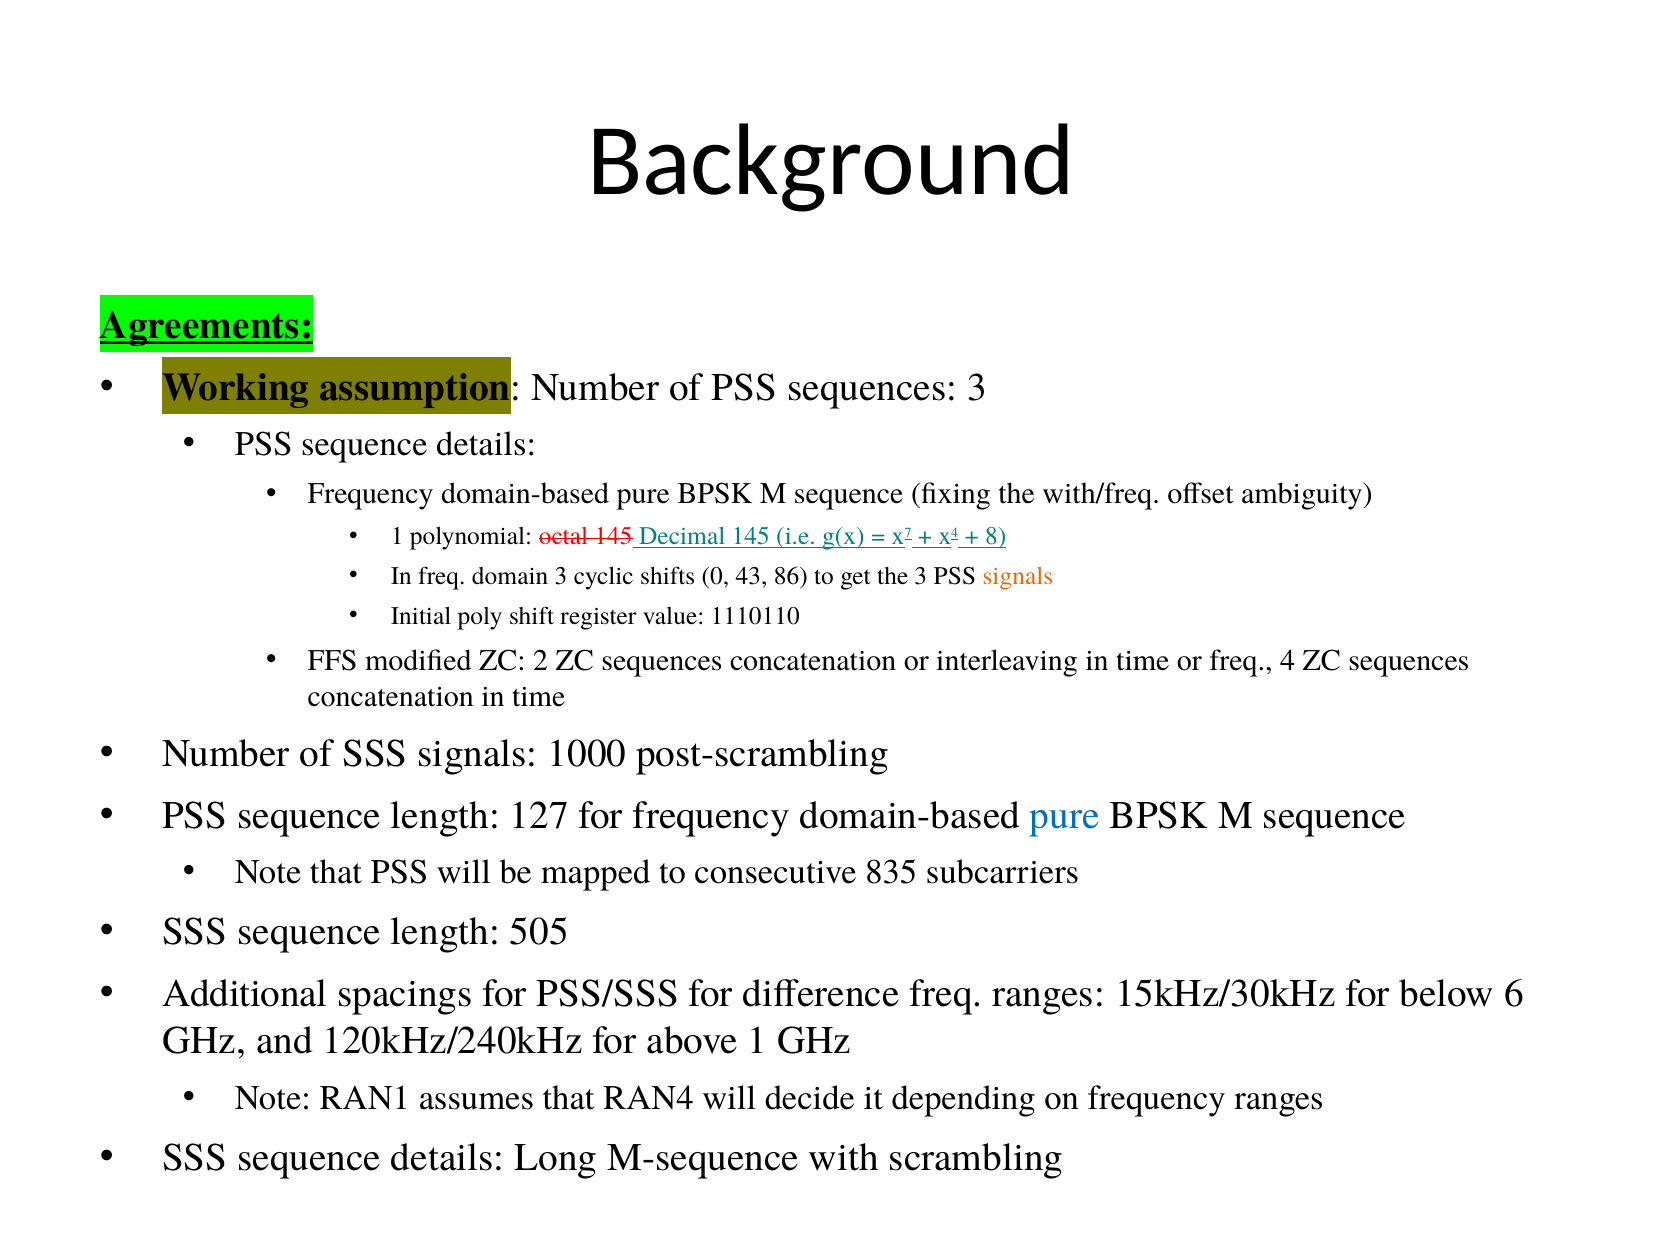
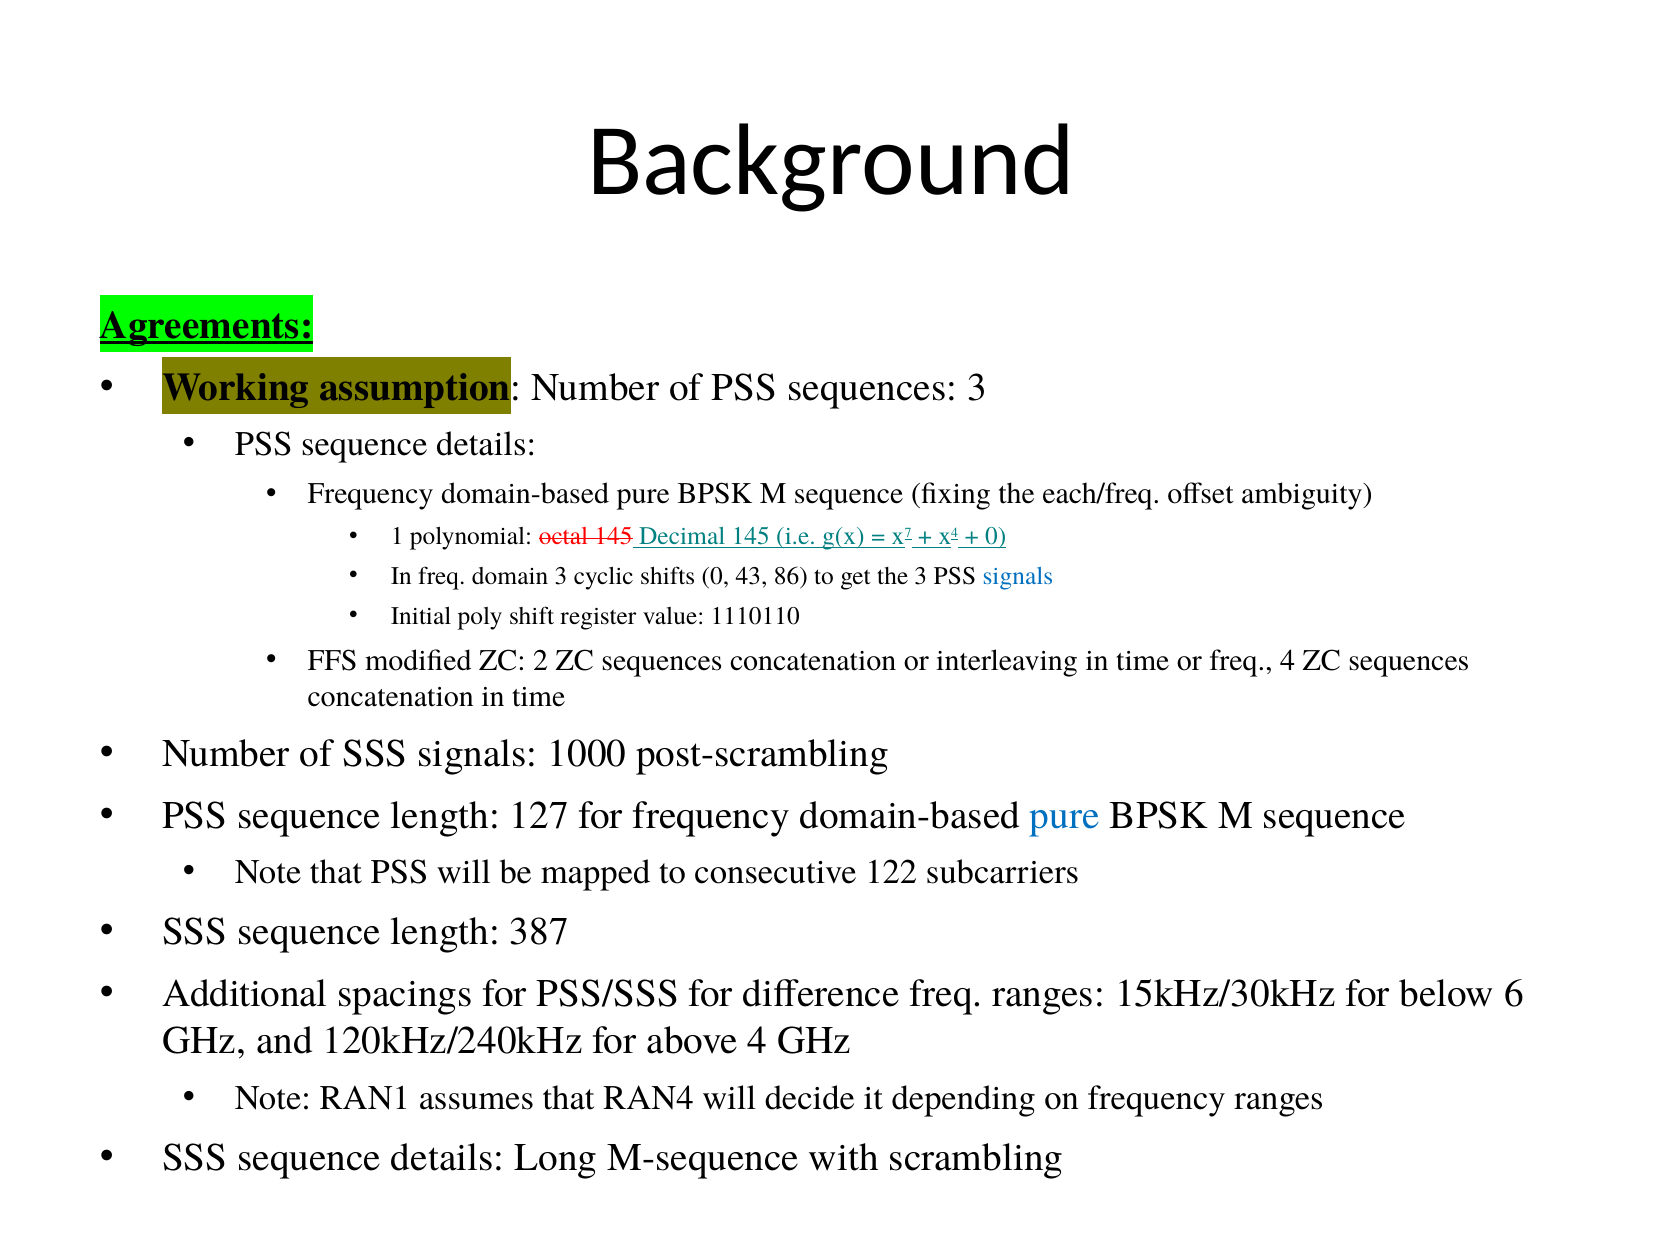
with/freq: with/freq -> each/freq (1101, 494)
8: 8 -> 0 (996, 536)
signals colour: orange -> blue (1018, 576)
835: 835 -> 122 (891, 873)
505: 505 -> 387 (539, 932)
above 1: 1 -> 4 (757, 1041)
